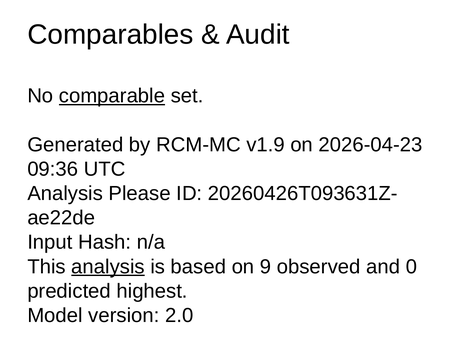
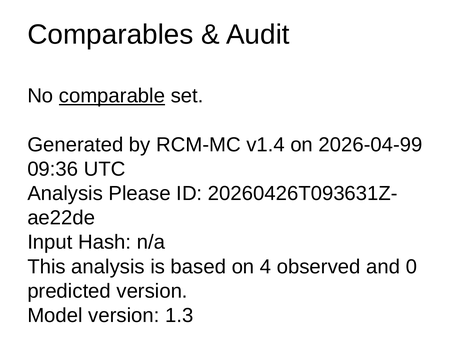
v1.9: v1.9 -> v1.4 (266, 145)
2026-04-23: 2026-04-23 -> 2026-04-99 (371, 145)
analysis underline: present -> none (108, 266)
9: 9 -> 4 (266, 266)
predicted highest: highest -> version (152, 291)
2.0: 2.0 -> 1.3 (179, 315)
